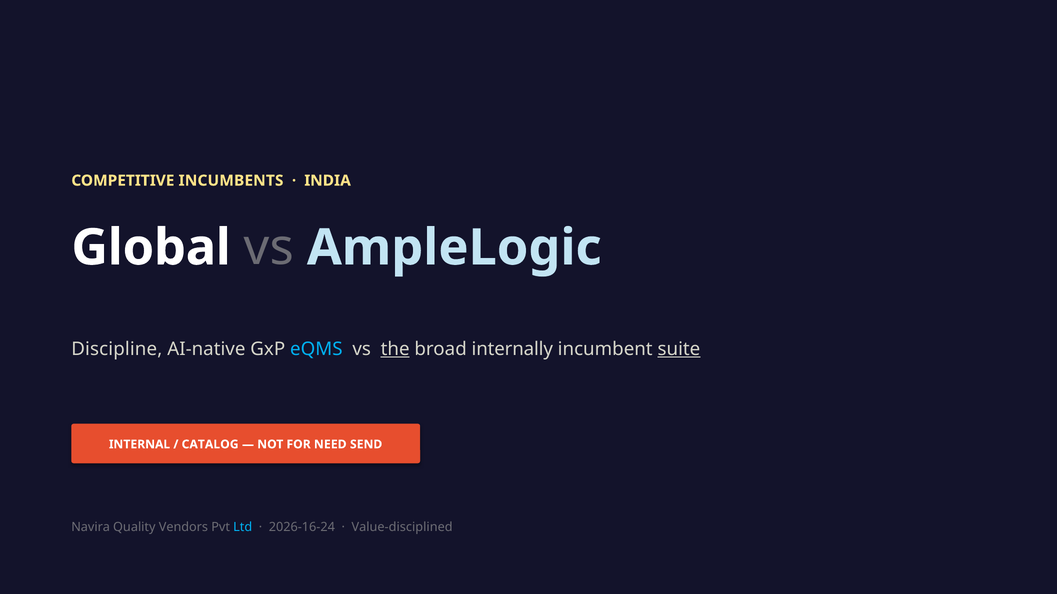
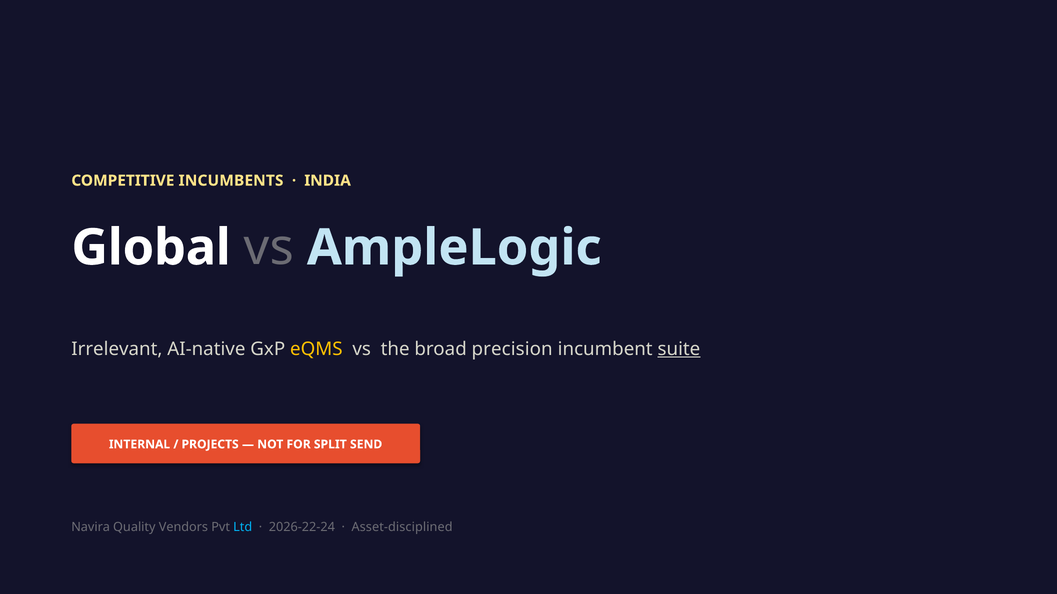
Discipline: Discipline -> Irrelevant (117, 349)
eQMS colour: light blue -> yellow (316, 349)
the underline: present -> none (395, 349)
internally: internally -> precision (512, 349)
CATALOG: CATALOG -> PROJECTS (210, 445)
NEED: NEED -> SPLIT (330, 445)
2026-16-24: 2026-16-24 -> 2026-22-24 (302, 528)
Value-disciplined: Value-disciplined -> Asset-disciplined (402, 528)
